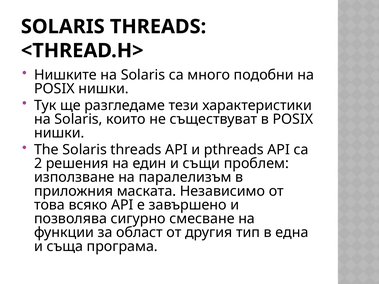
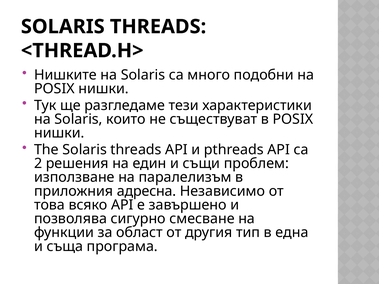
маската: маската -> адресна (147, 191)
